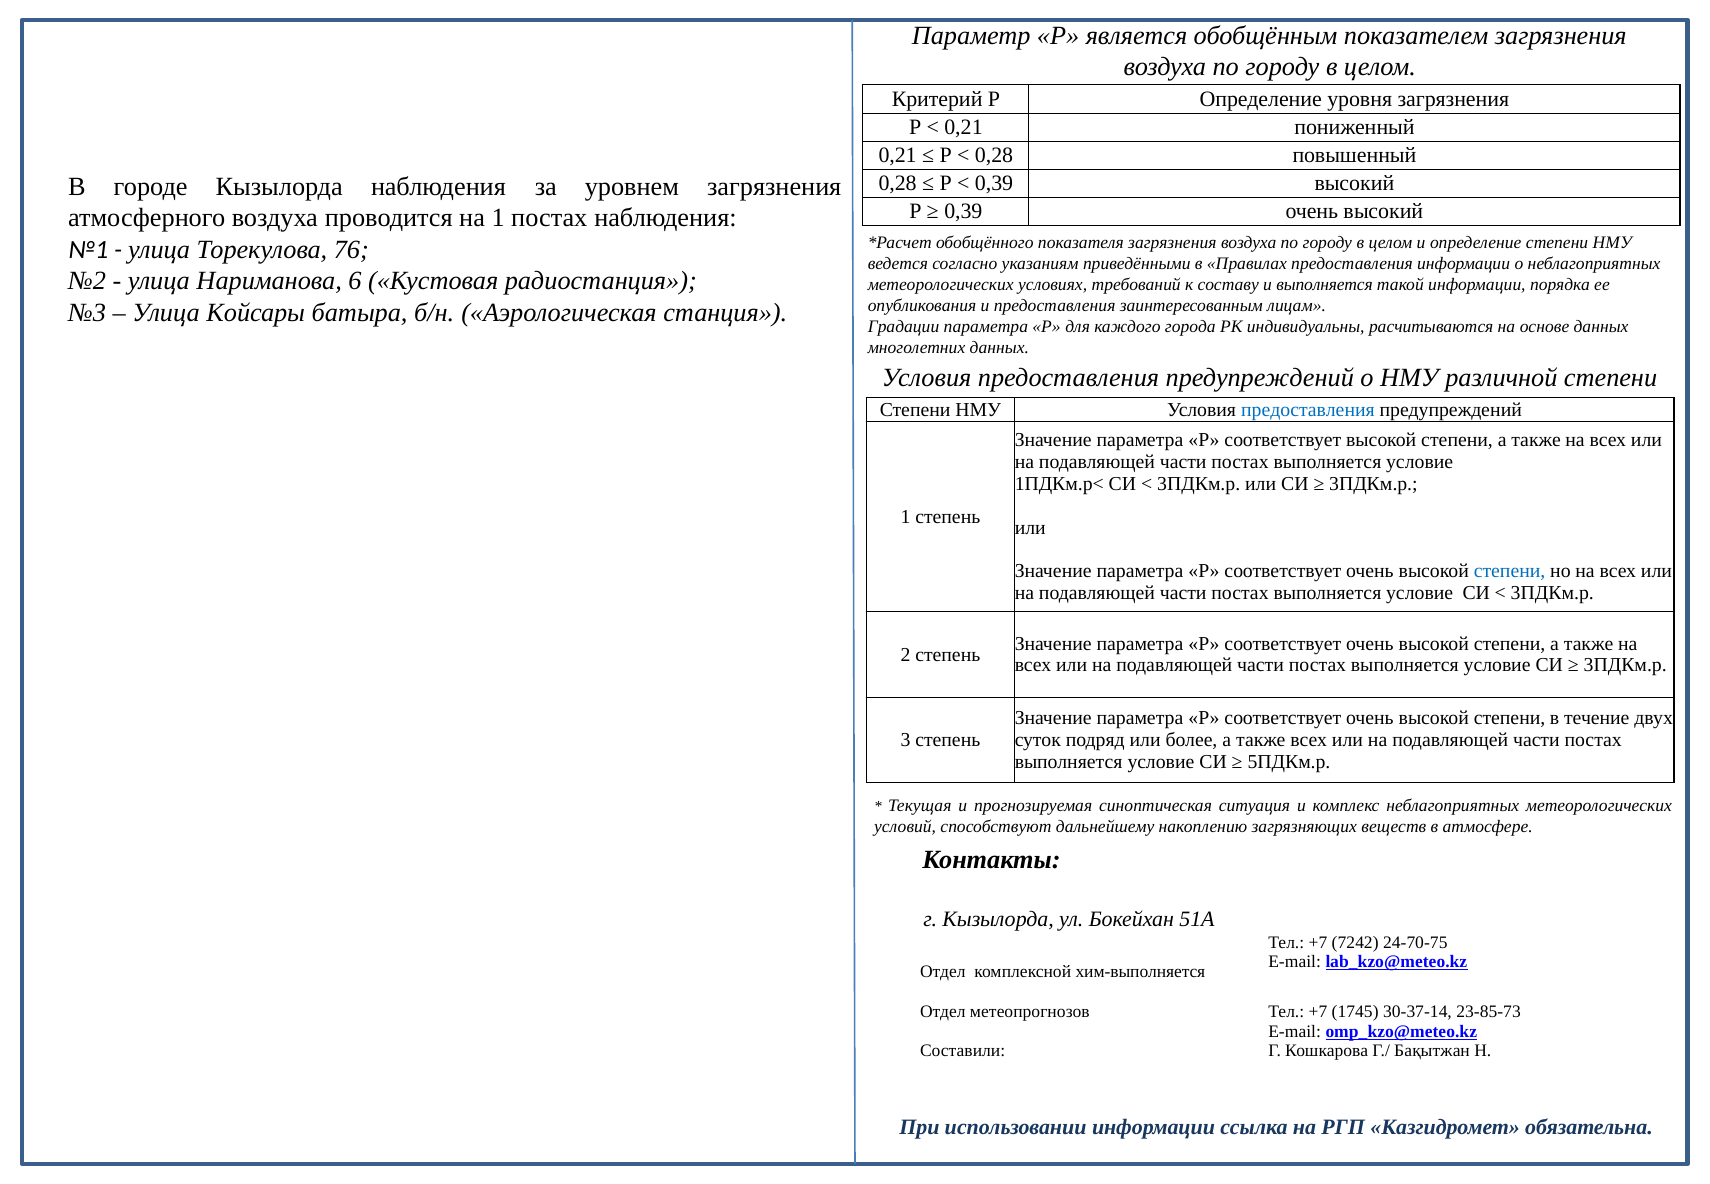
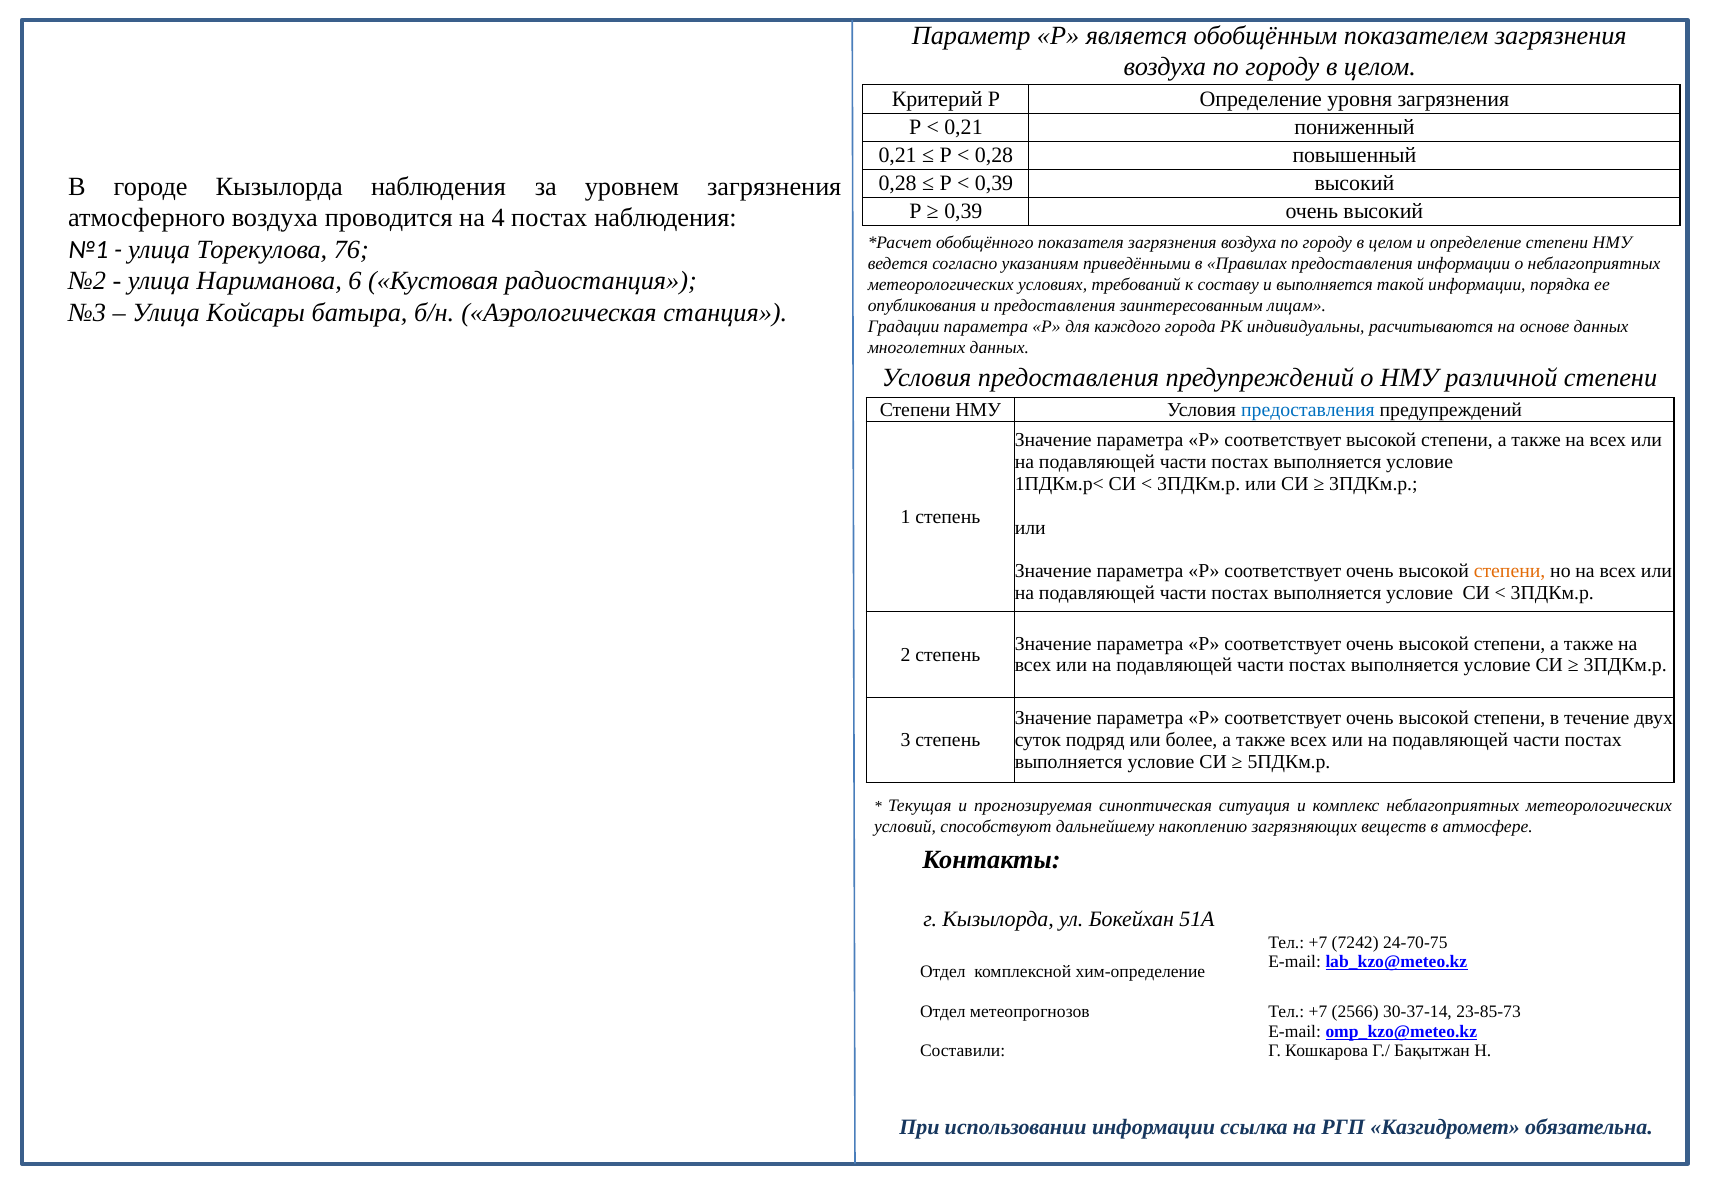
на 1: 1 -> 4 (498, 218)
степени colour: blue -> orange (1510, 571)
хим-выполняется: хим-выполняется -> хим-определение (1140, 972)
1745: 1745 -> 2566 (1355, 1012)
